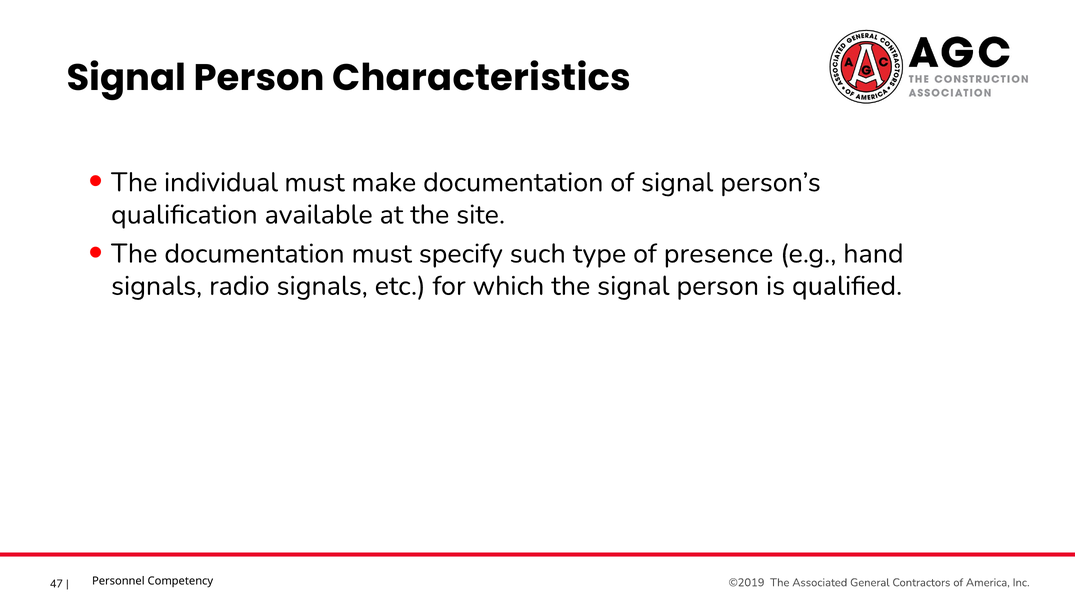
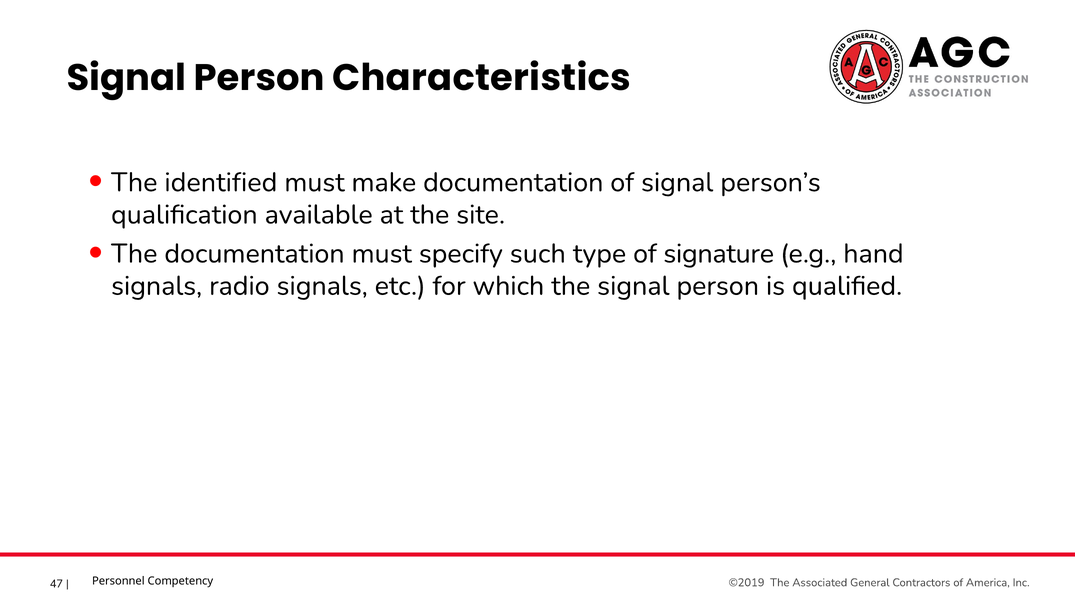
individual: individual -> identified (221, 182)
presence: presence -> signature (719, 253)
